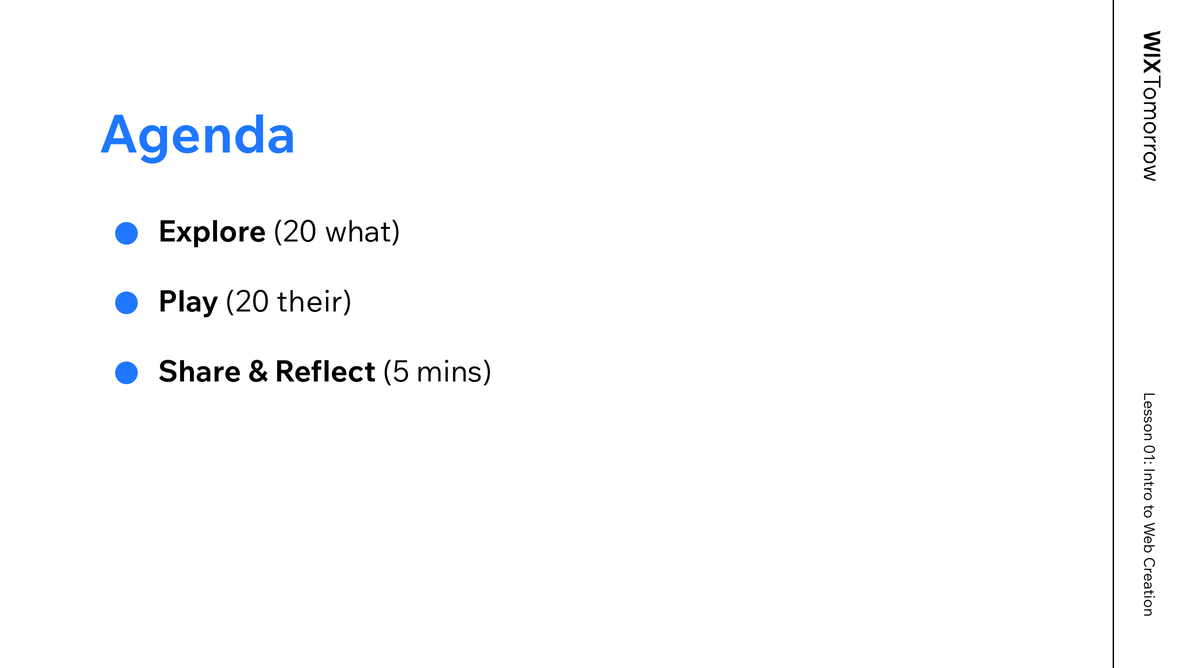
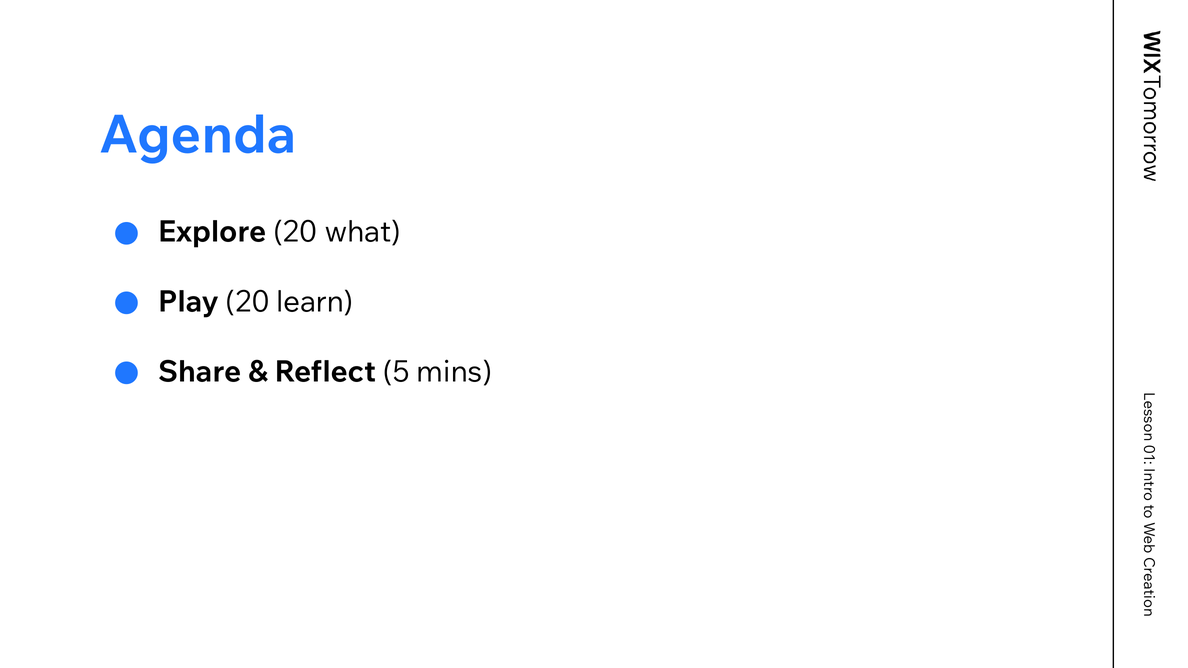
their: their -> learn (315, 302)
